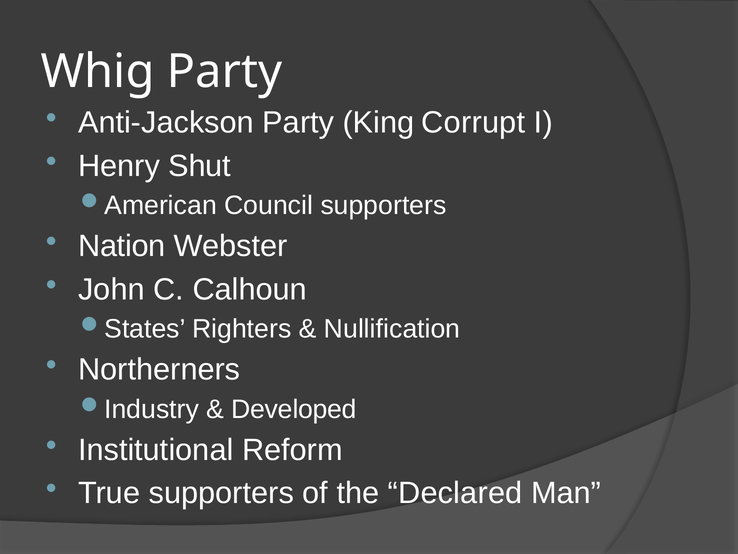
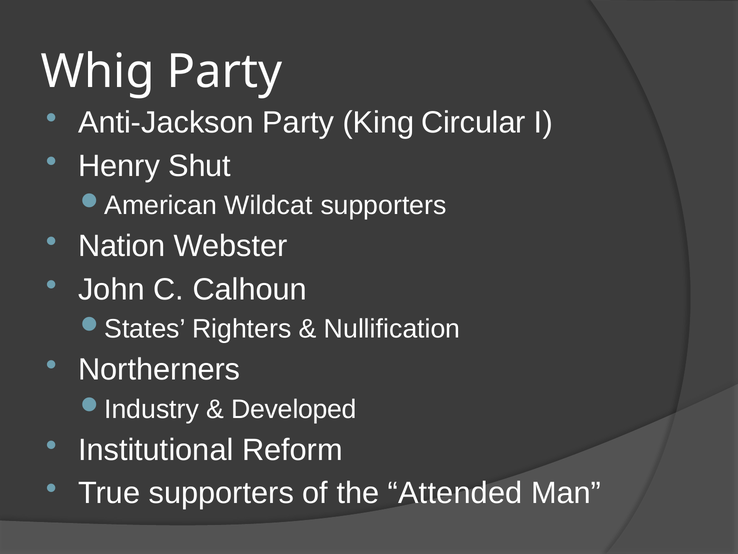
Corrupt: Corrupt -> Circular (473, 123)
Council: Council -> Wildcat (269, 205)
Declared: Declared -> Attended (455, 493)
